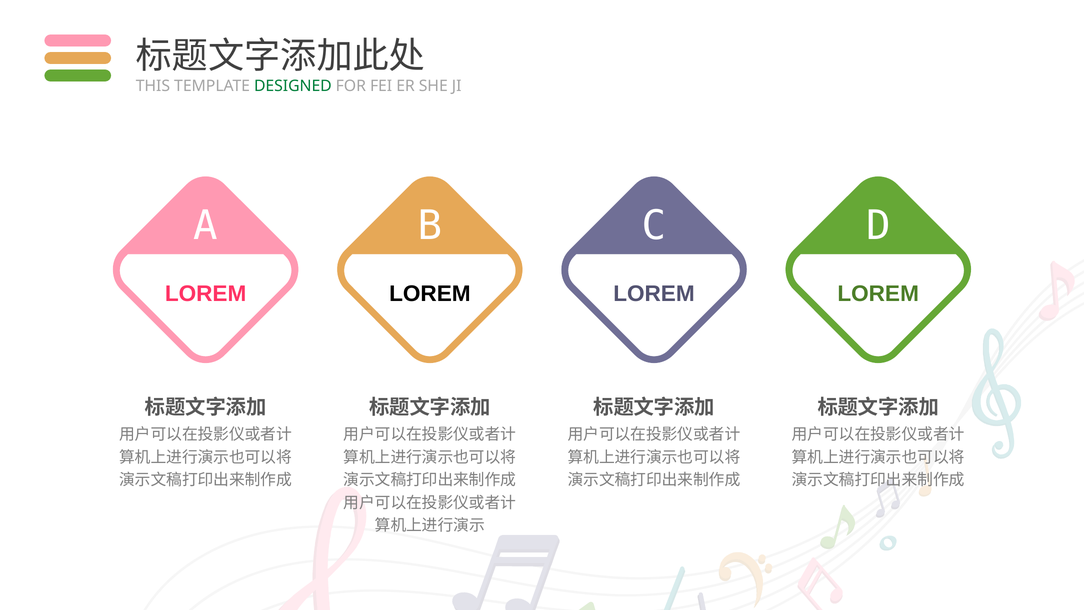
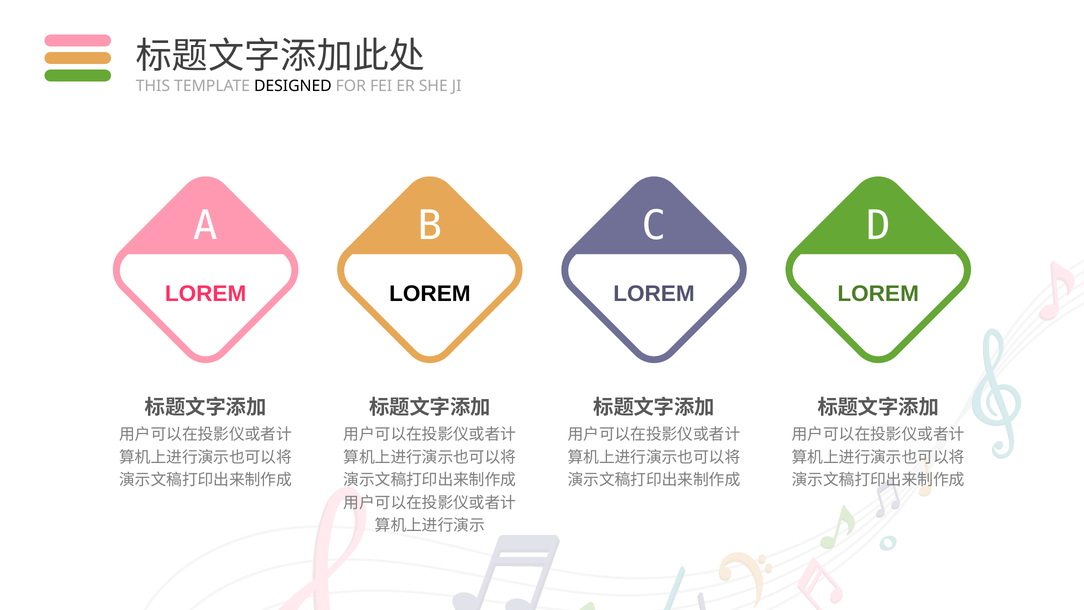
DESIGNED colour: green -> black (293, 86)
